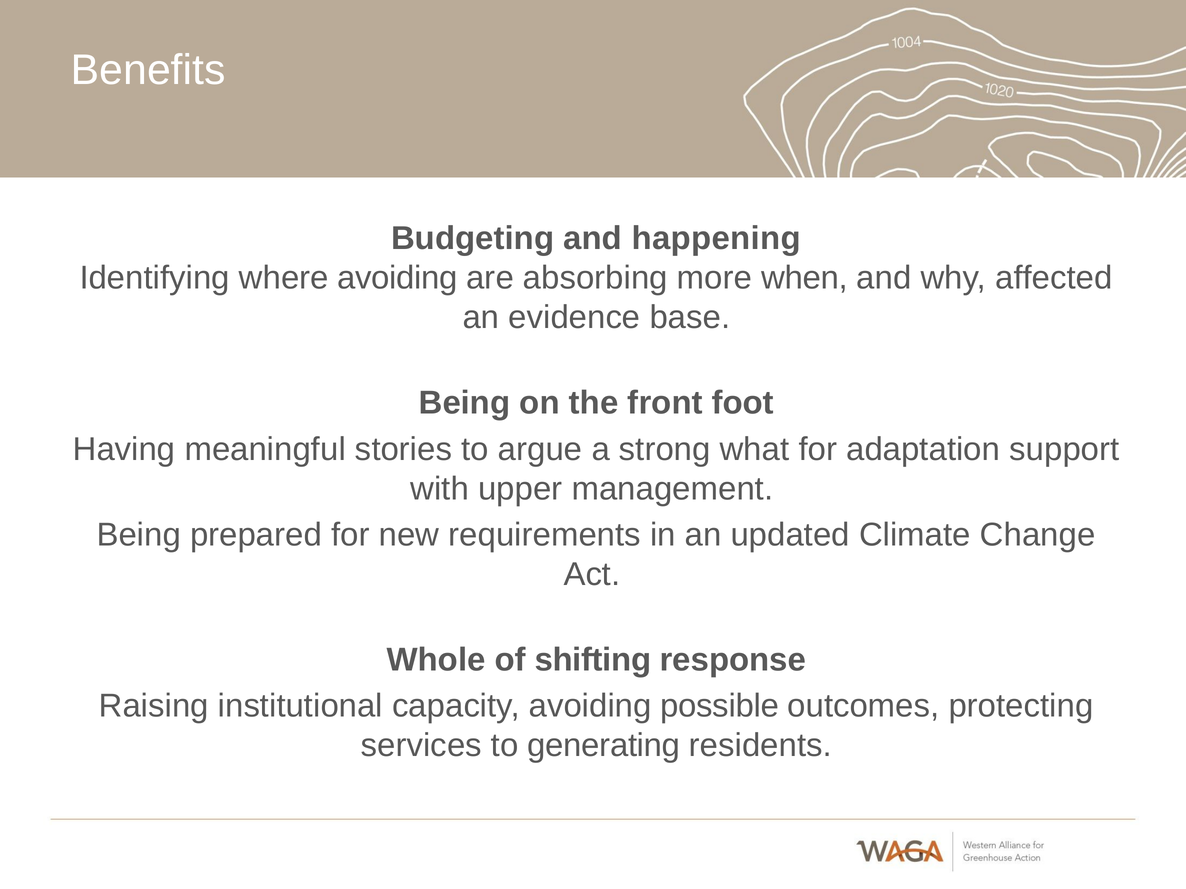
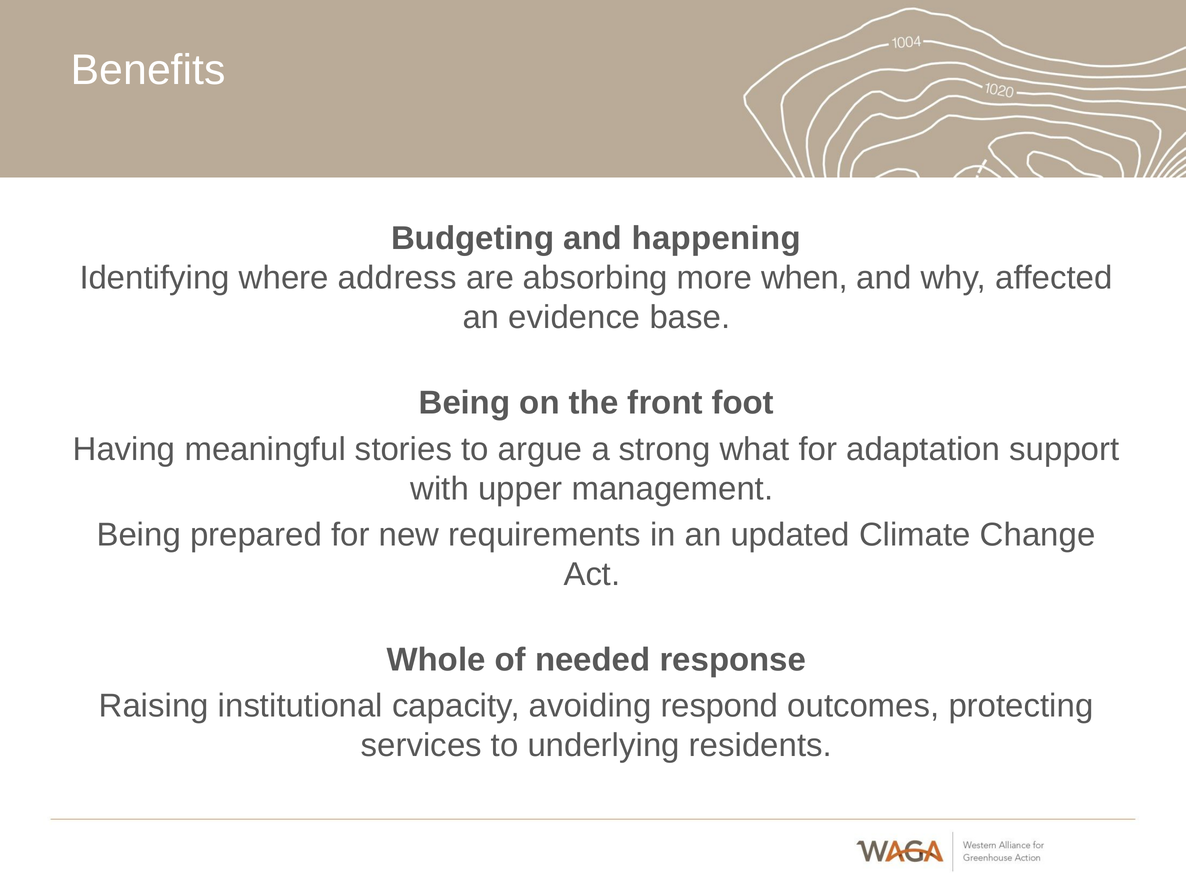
where avoiding: avoiding -> address (397, 278)
shifting: shifting -> needed (593, 660)
possible: possible -> respond (720, 706)
generating: generating -> underlying (604, 746)
